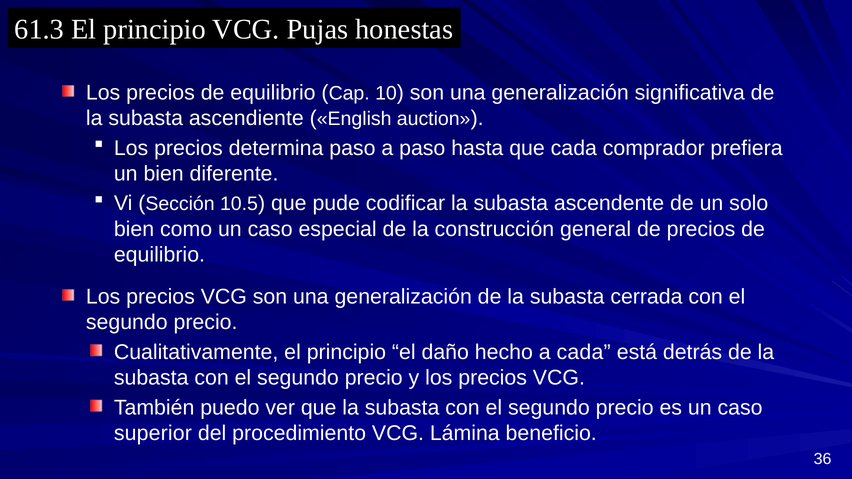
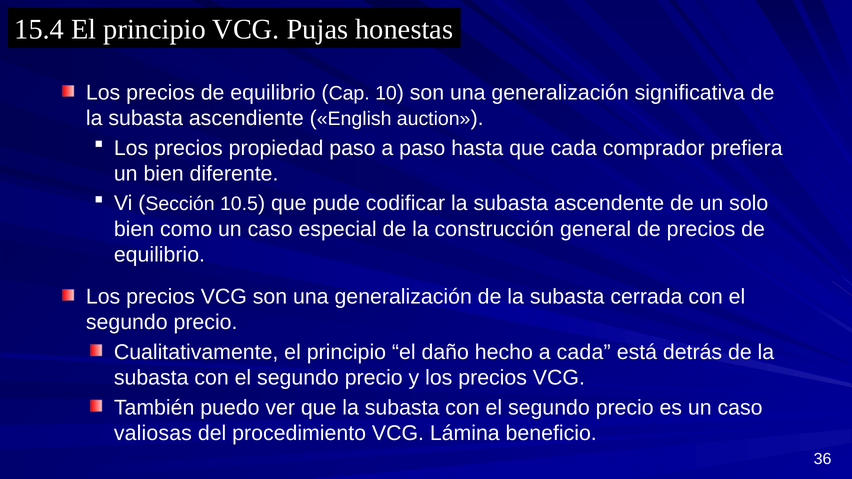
61.3: 61.3 -> 15.4 (39, 30)
determina: determina -> propiedad (276, 148)
superior: superior -> valiosas (153, 433)
